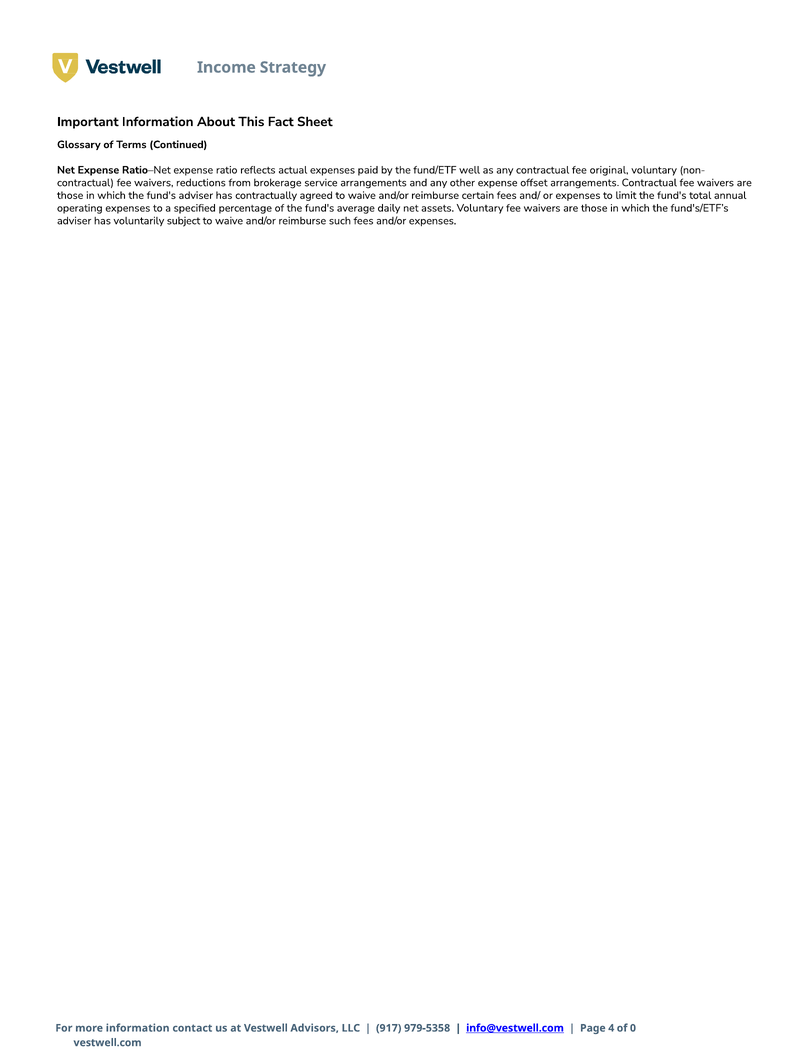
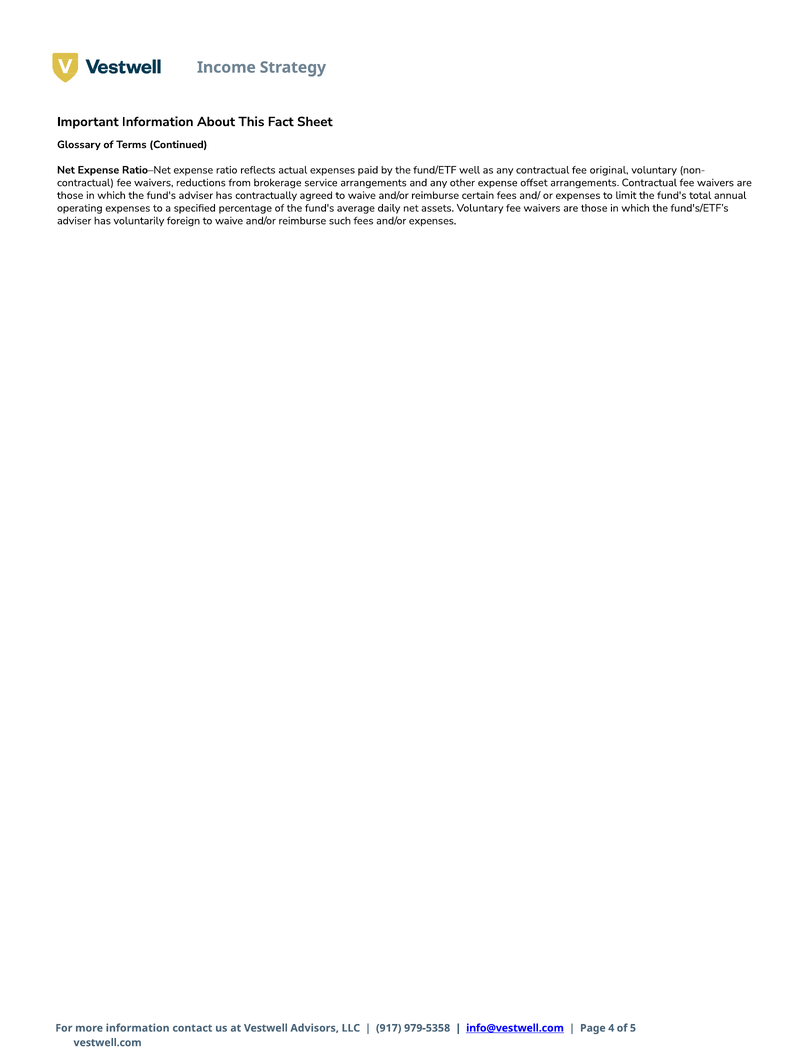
subject: subject -> foreign (183, 221)
0: 0 -> 5 (633, 1029)
